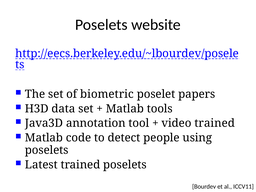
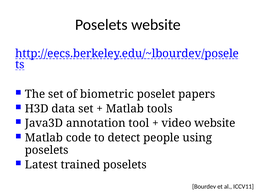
video trained: trained -> website (215, 123)
